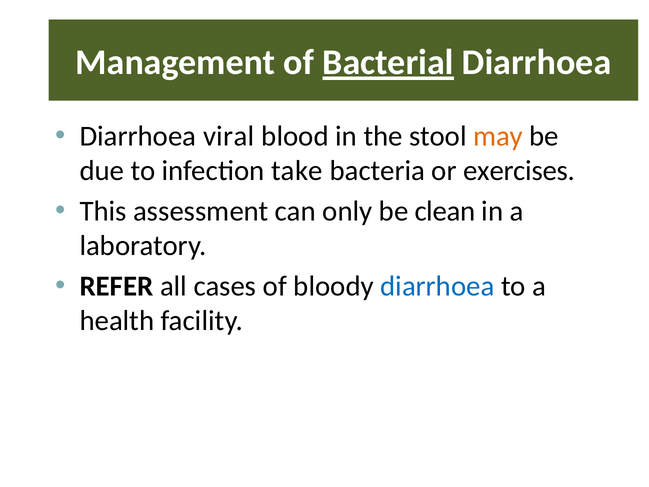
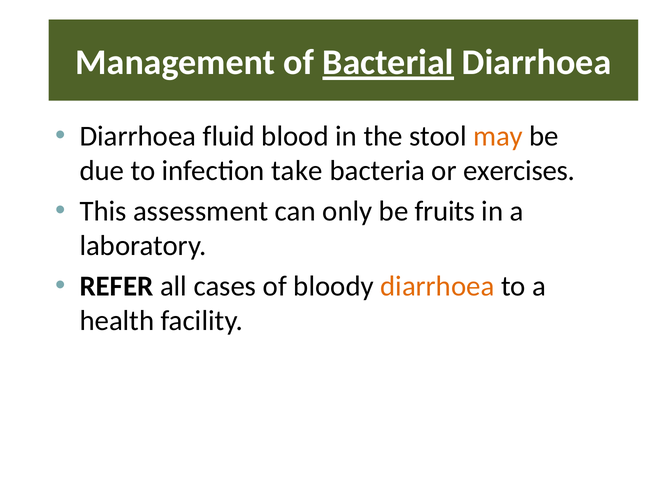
viral: viral -> fluid (229, 136)
clean: clean -> fruits (445, 211)
diarrhoea colour: blue -> orange (437, 286)
